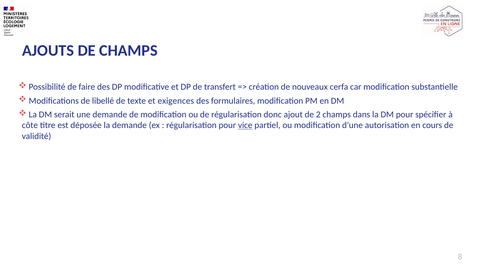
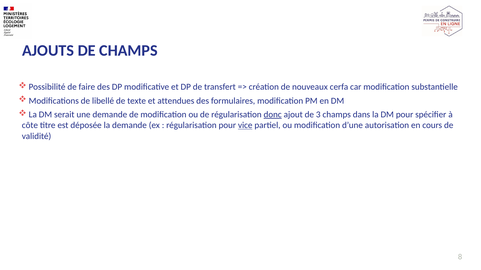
exigences: exigences -> attendues (176, 101)
donc underline: none -> present (273, 115)
2: 2 -> 3 (318, 115)
